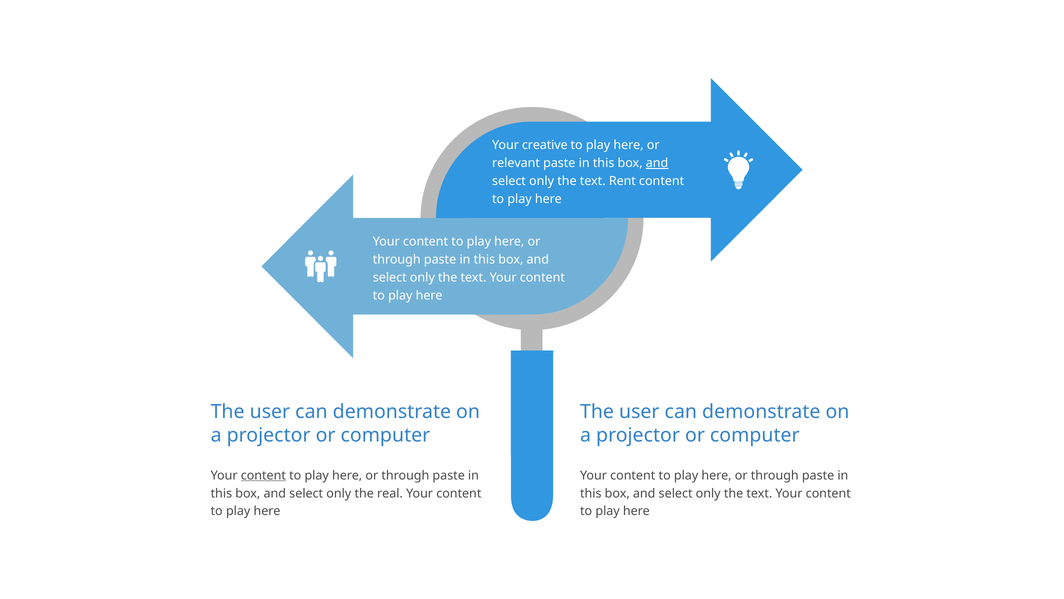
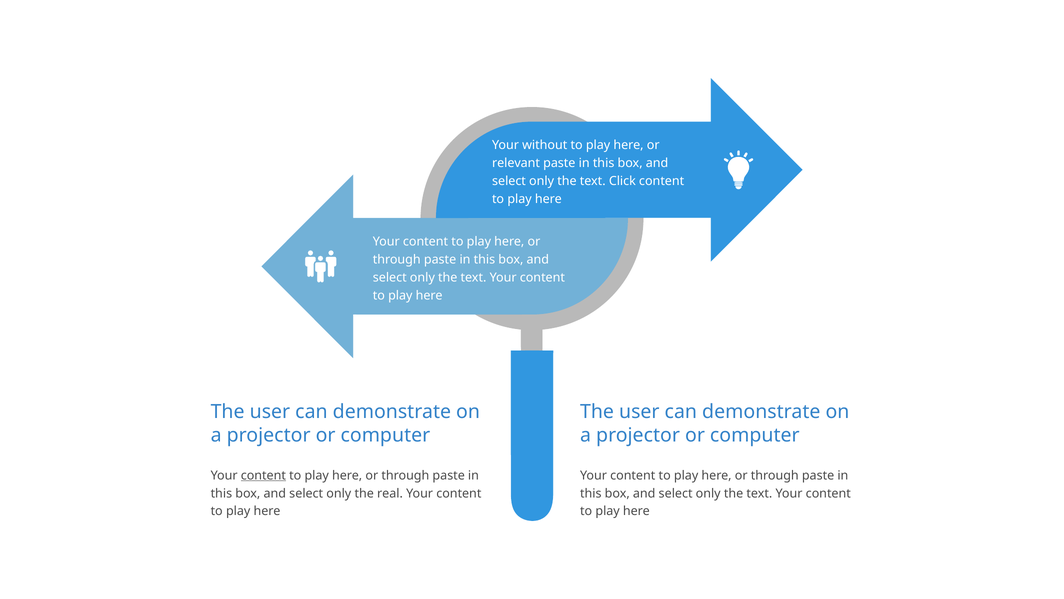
creative: creative -> without (545, 145)
and underline: present -> none (657, 163)
Rent: Rent -> Click (622, 181)
